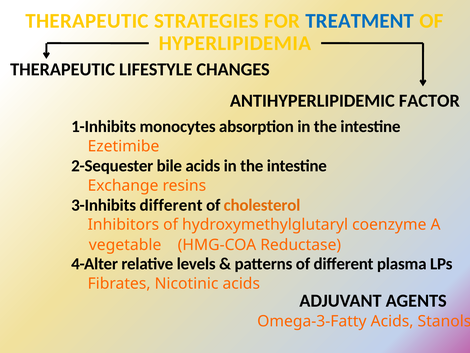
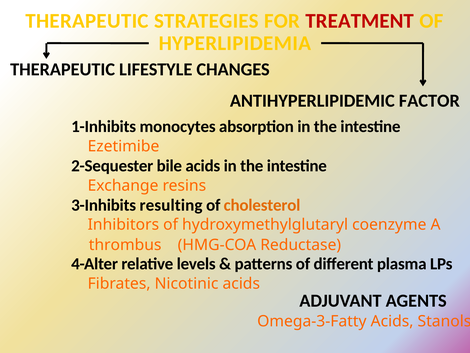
TREATMENT colour: blue -> red (360, 21)
3-Inhibits different: different -> resulting (171, 205)
vegetable: vegetable -> thrombus (125, 245)
